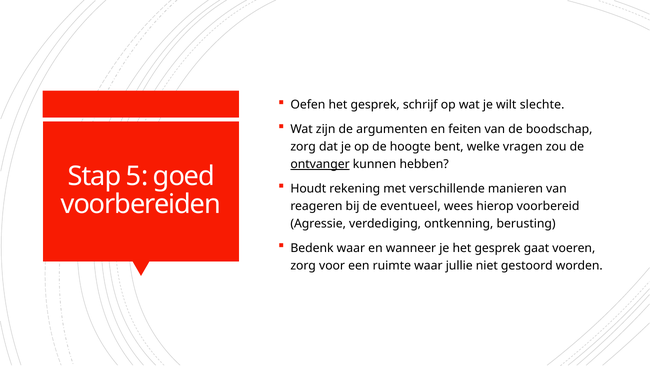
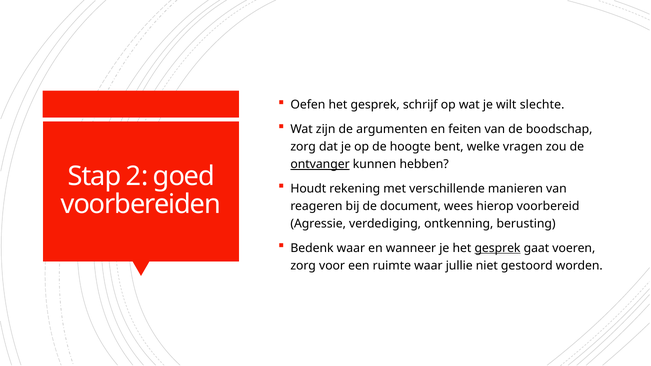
5: 5 -> 2 (137, 177)
eventueel: eventueel -> document (411, 206)
gesprek underline: none -> present (498, 248)
